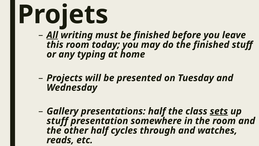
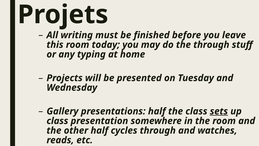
All underline: present -> none (52, 35)
the finished: finished -> through (211, 45)
stuff: stuff -> class (57, 121)
